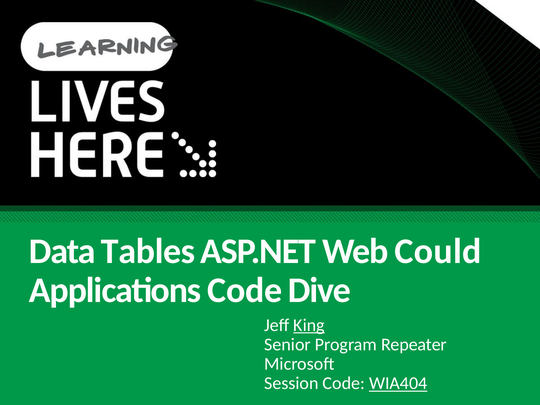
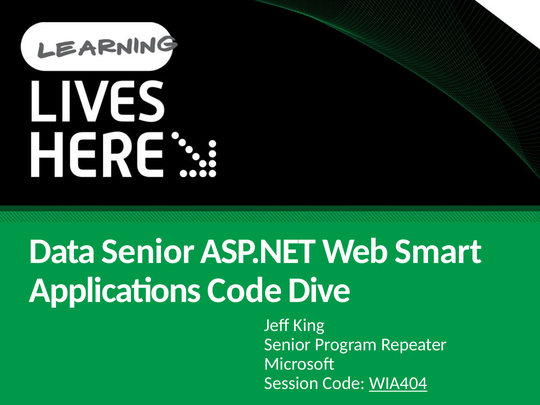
Data Tables: Tables -> Senior (148, 251)
Could: Could -> Smart (438, 251)
King underline: present -> none (309, 325)
